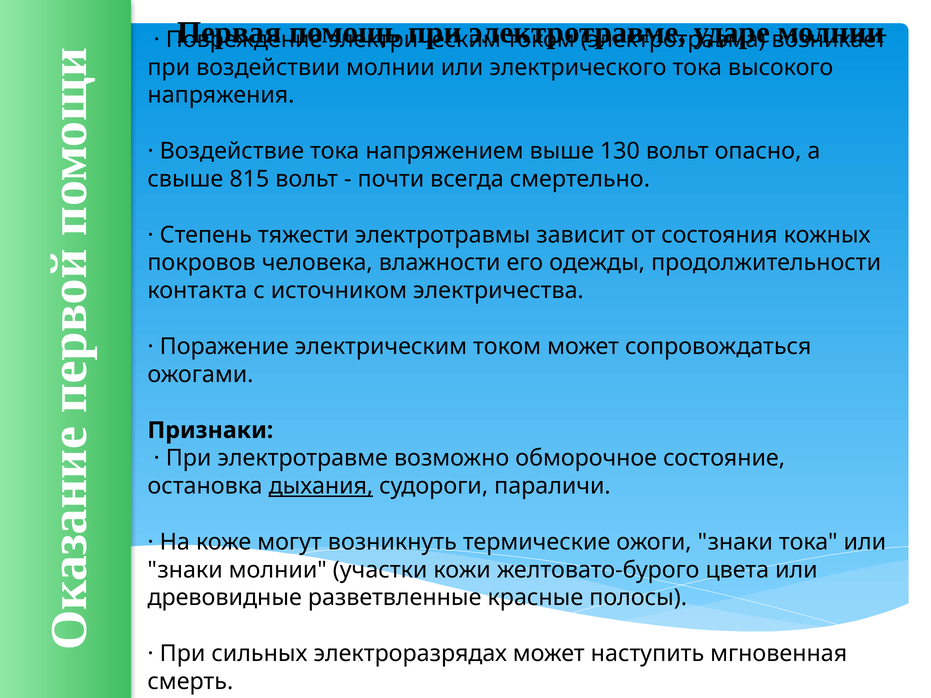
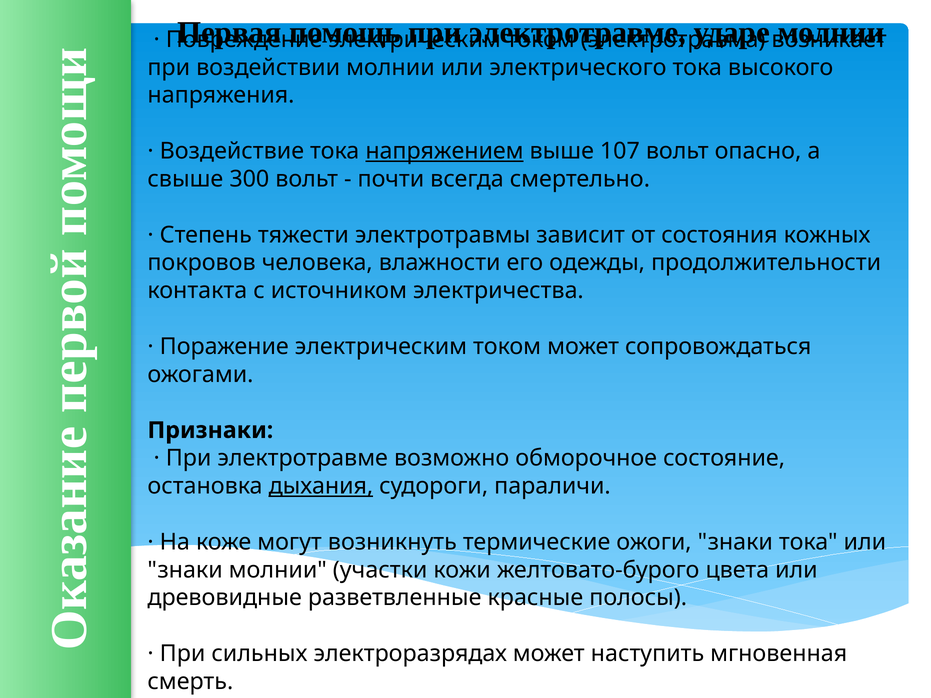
напряжением underline: none -> present (444, 151)
130: 130 -> 107 (620, 151)
815: 815 -> 300 (249, 179)
